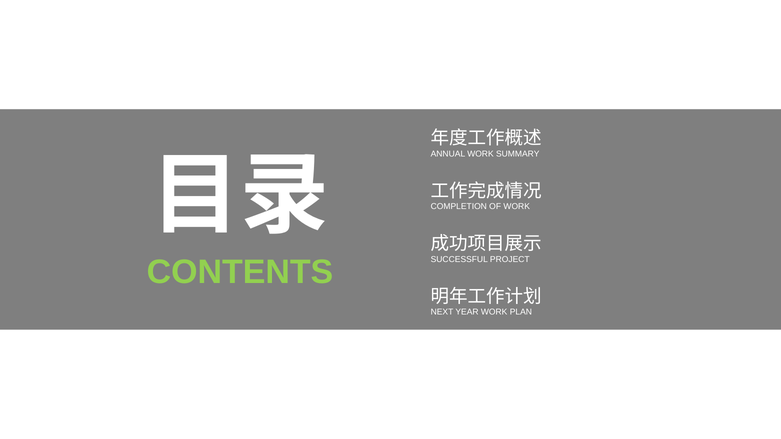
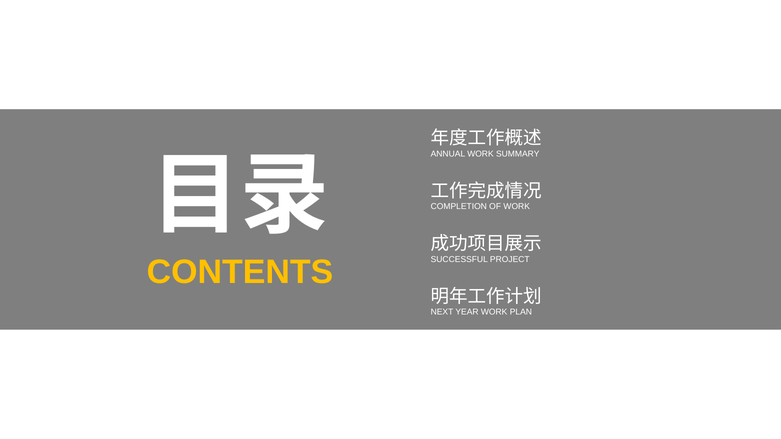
CONTENTS colour: light green -> yellow (240, 272)
